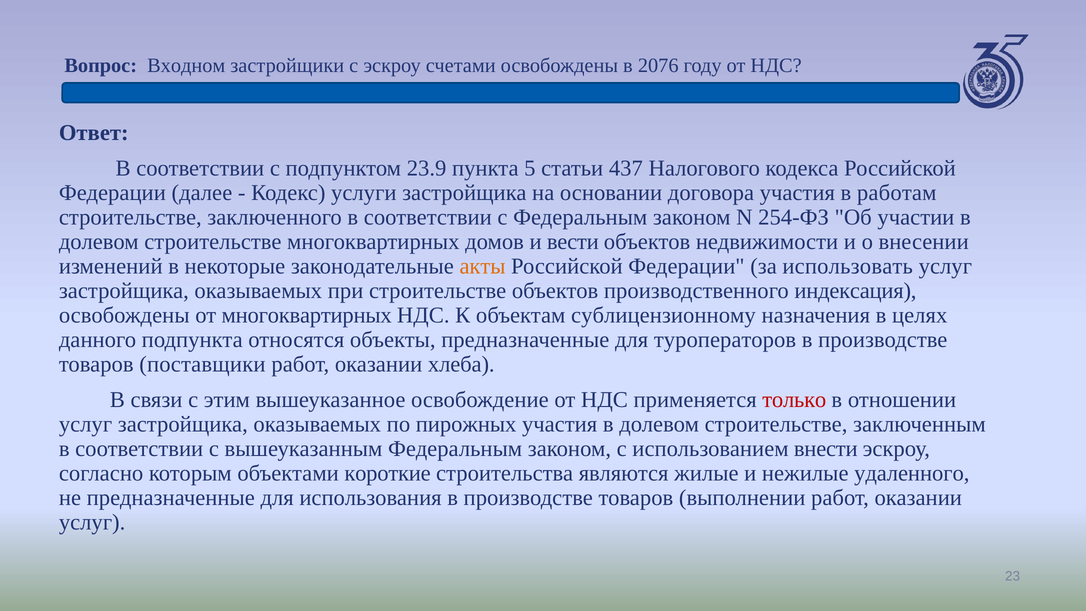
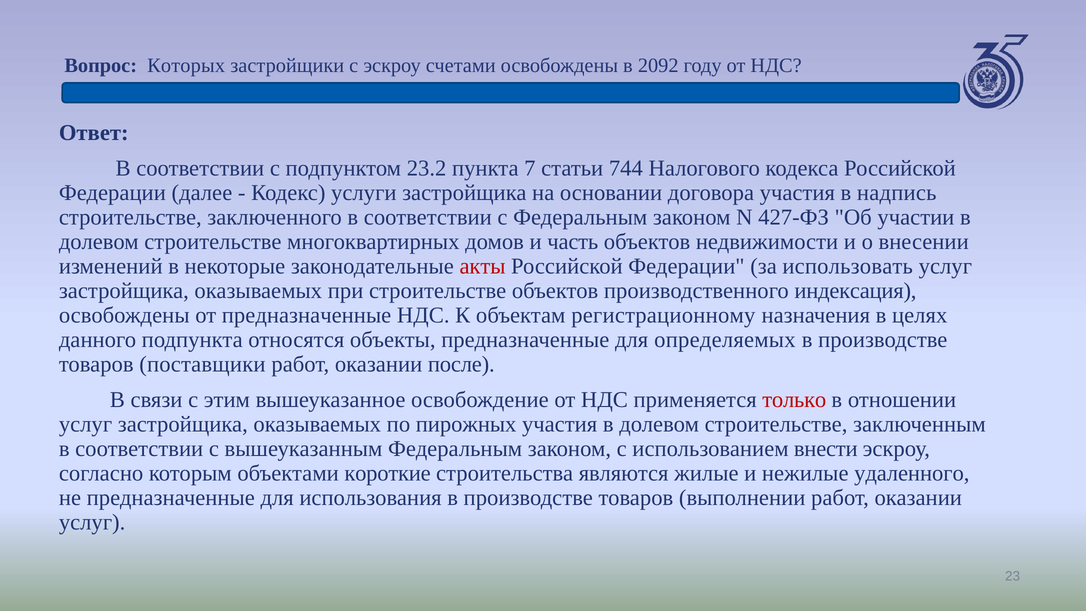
Входном: Входном -> Которых (186, 65)
2076: 2076 -> 2092 (658, 65)
23.9: 23.9 -> 23.2 (427, 168)
5: 5 -> 7 (530, 168)
437: 437 -> 744 (626, 168)
работам: работам -> надпись (897, 193)
254-ФЗ: 254-ФЗ -> 427-ФЗ (794, 217)
вести: вести -> часть (573, 242)
акты colour: orange -> red (482, 266)
от многоквартирных: многоквартирных -> предназначенные (307, 315)
сублицензионному: сублицензионному -> регистрационному (663, 315)
туроператоров: туроператоров -> определяемых (725, 340)
хлеба: хлеба -> после (461, 364)
